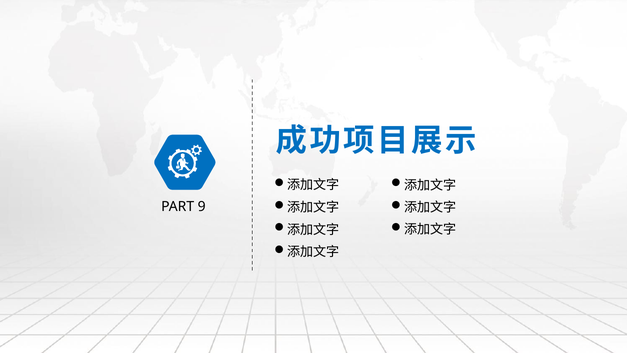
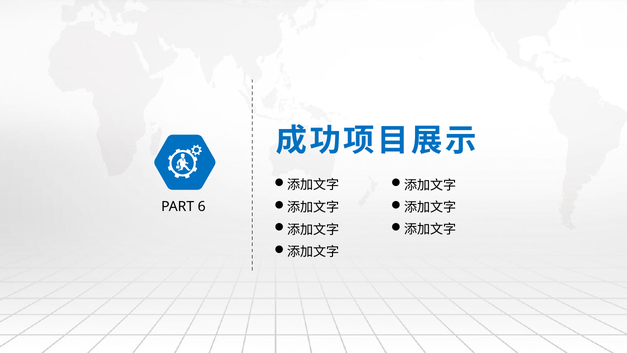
9: 9 -> 6 (202, 206)
